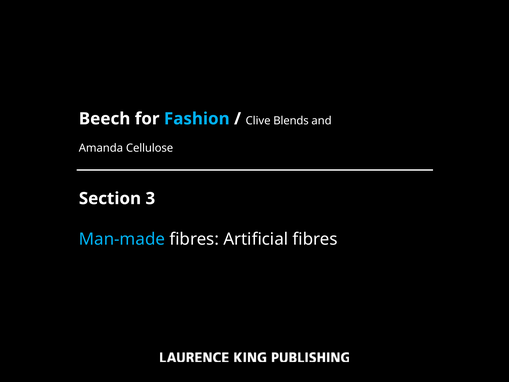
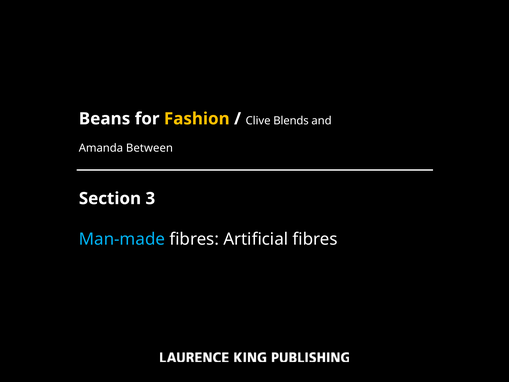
Beech: Beech -> Beans (105, 119)
Fashion colour: light blue -> yellow (197, 119)
Cellulose: Cellulose -> Between (149, 148)
